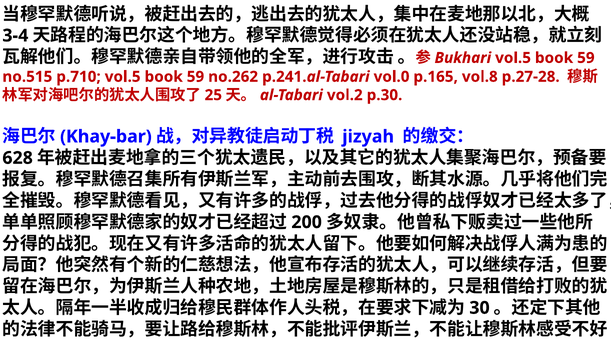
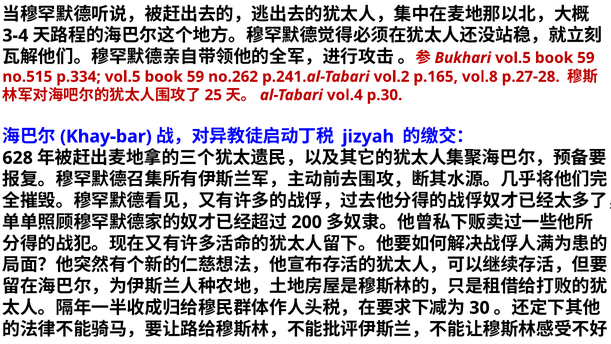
p.710: p.710 -> p.334 (79, 77)
vol.0: vol.0 -> vol.2 (392, 77)
vol.2: vol.2 -> vol.4 (345, 95)
